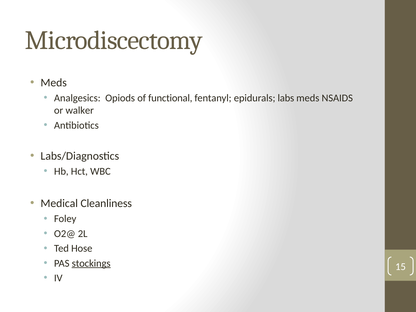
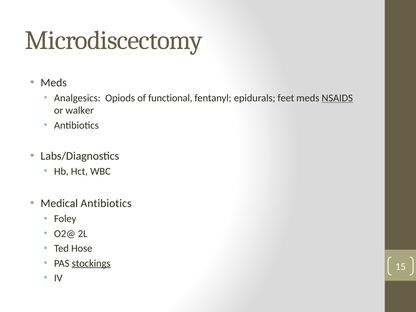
labs: labs -> feet (286, 98)
NSAIDS underline: none -> present (337, 98)
Medical Cleanliness: Cleanliness -> Antibiotics (106, 203)
